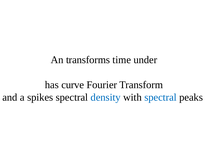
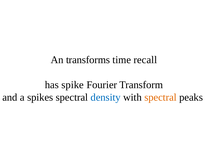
under: under -> recall (145, 60)
curve: curve -> spike (73, 85)
spectral colour: blue -> orange (160, 97)
